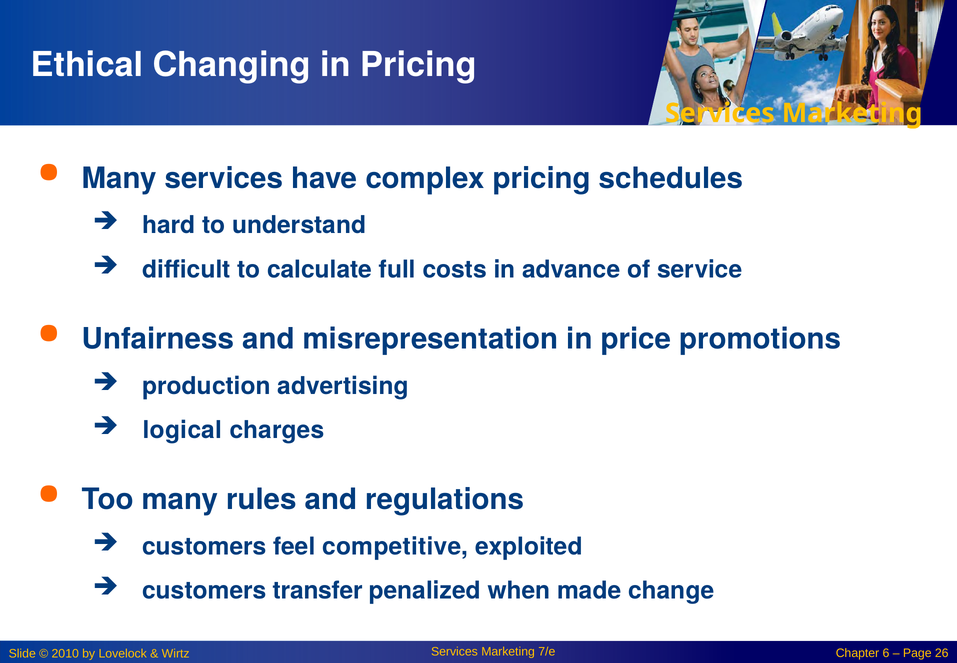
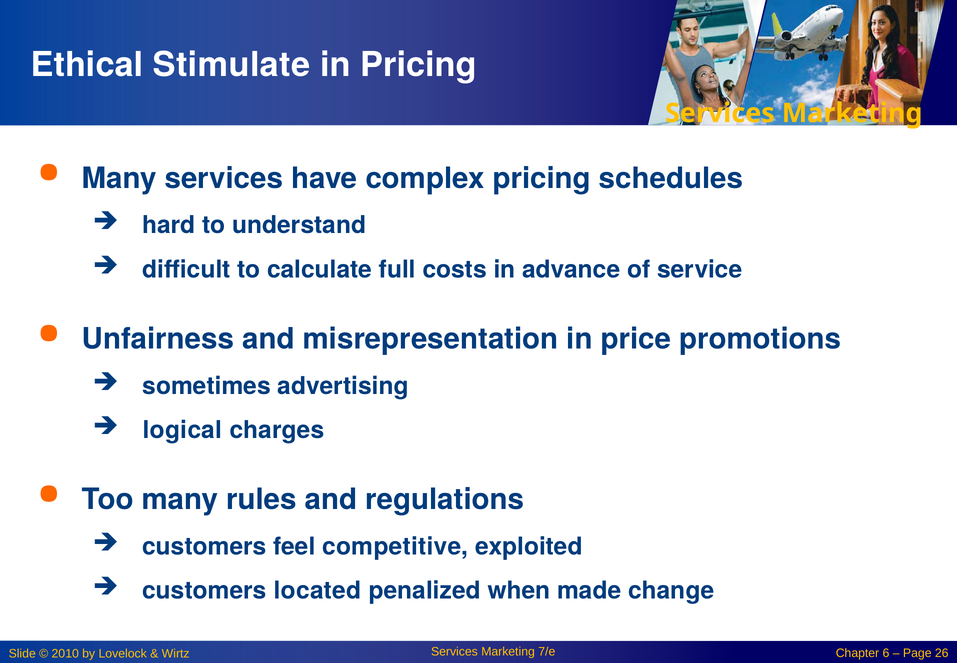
Changing: Changing -> Stimulate (232, 65)
production: production -> sometimes (207, 386)
transfer: transfer -> located (318, 590)
